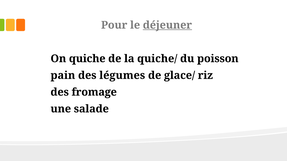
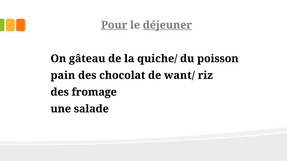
Pour underline: none -> present (114, 25)
quiche: quiche -> gâteau (87, 59)
légumes: légumes -> chocolat (122, 76)
glace/: glace/ -> want/ (179, 76)
